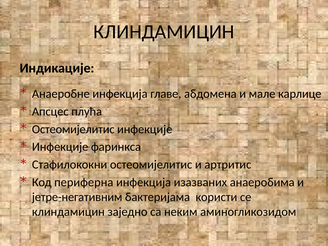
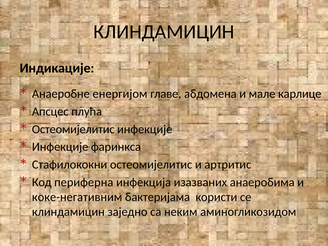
Анаеробне инфекција: инфекција -> енергијом (120, 94)
јетре-негативним: јетре-негативним -> коке-негативним (77, 197)
